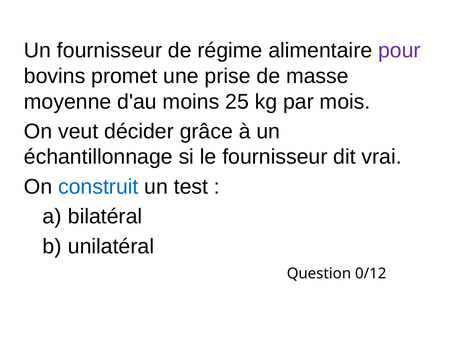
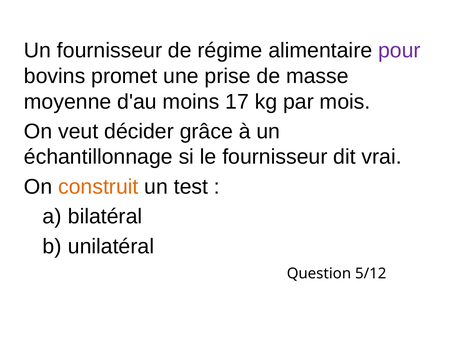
25: 25 -> 17 (237, 102)
construit colour: blue -> orange (98, 187)
0/12: 0/12 -> 5/12 (371, 274)
